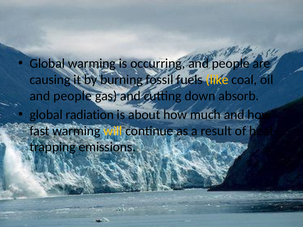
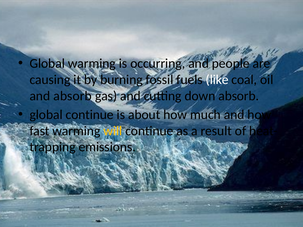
like colour: yellow -> white (217, 80)
people: people -> absorb (73, 96)
global radiation: radiation -> continue (90, 115)
